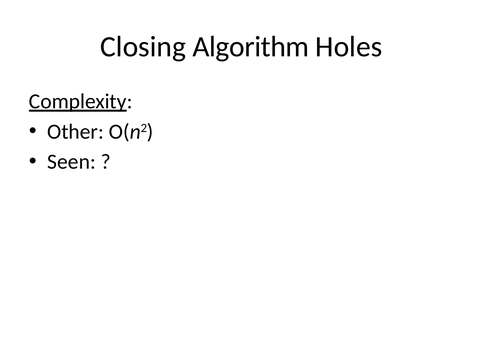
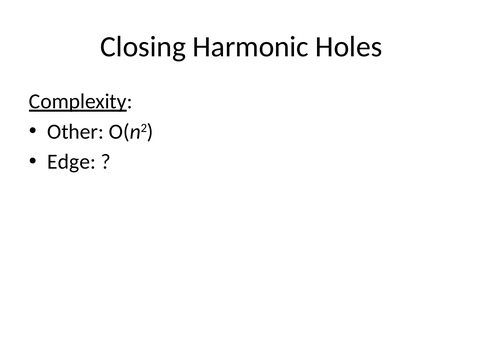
Algorithm: Algorithm -> Harmonic (251, 47)
Seen: Seen -> Edge (71, 161)
